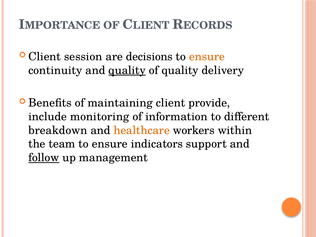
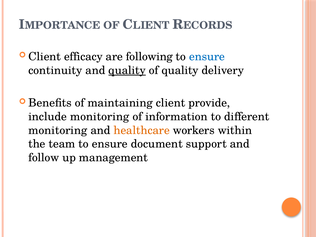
session: session -> efficacy (83, 57)
decisions: decisions -> following (149, 57)
ensure colour: orange -> blue (207, 57)
breakdown: breakdown -> monitoring (58, 130)
indicators: indicators -> document (157, 144)
follow underline: present -> none (44, 158)
